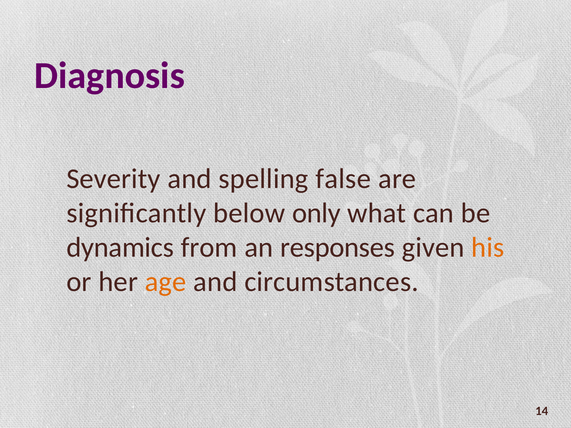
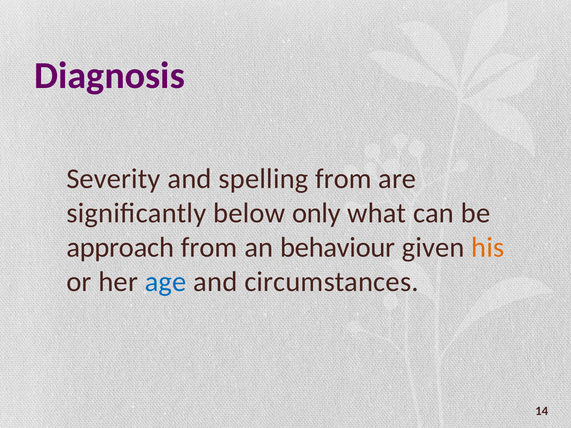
spelling false: false -> from (343, 179)
dynamics: dynamics -> approach (120, 248)
responses: responses -> behaviour (338, 248)
age colour: orange -> blue (166, 282)
